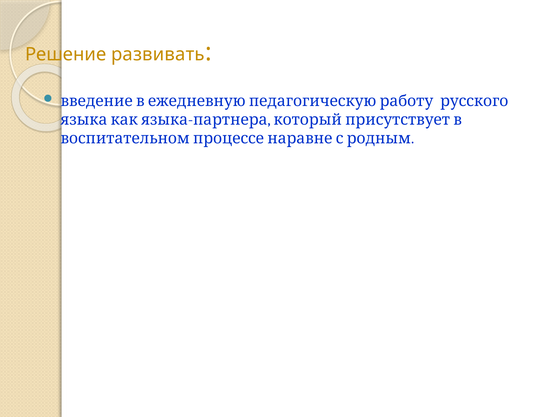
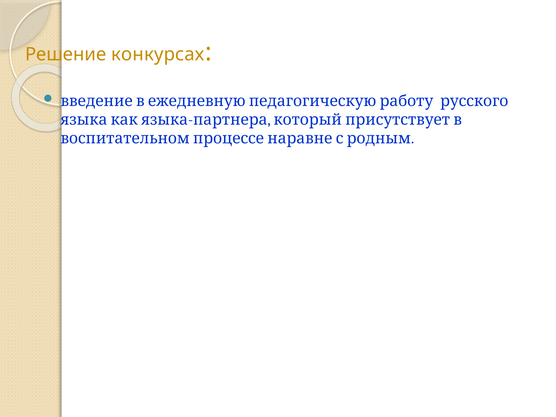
развивать: развивать -> конкурсах (158, 54)
